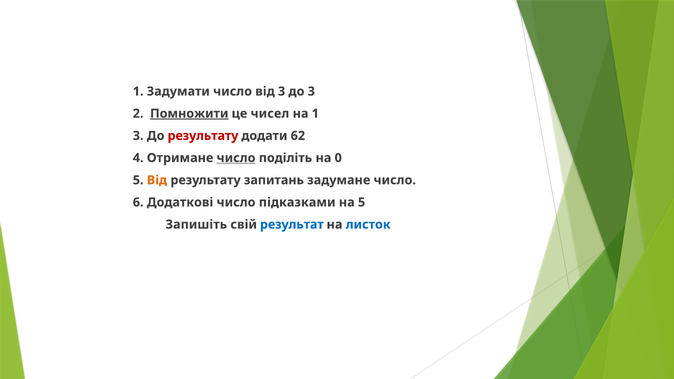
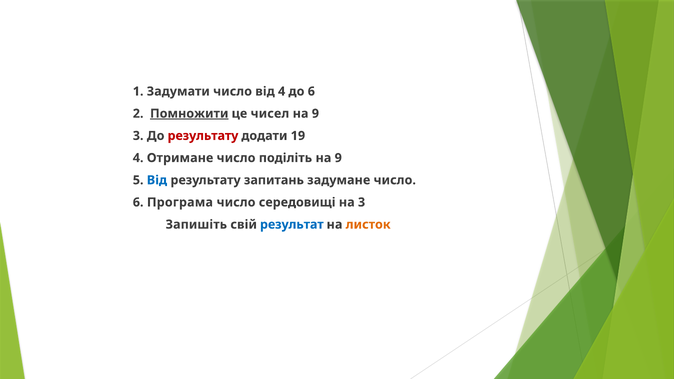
від 3: 3 -> 4 (282, 91)
до 3: 3 -> 6 (311, 91)
1: 1 -> 9 (315, 114)
62: 62 -> 19 (298, 136)
число underline: present -> none (236, 158)
поділіть на 0: 0 -> 9 (338, 158)
Від colour: orange -> blue (157, 180)
Додаткові: Додаткові -> Програма (180, 202)
підказками: підказками -> середовищі (297, 202)
на 5: 5 -> 3 (362, 202)
листок colour: blue -> orange (368, 225)
